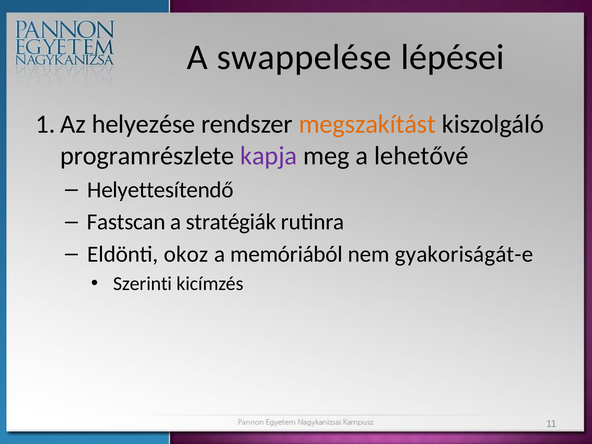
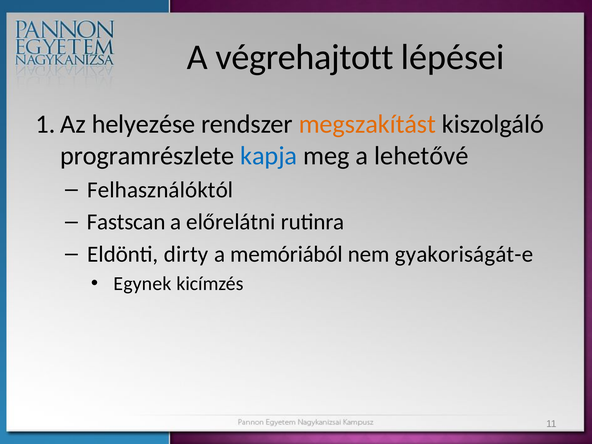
swappelése: swappelése -> végrehajtott (305, 57)
kapja colour: purple -> blue (269, 156)
Helyettesítendő: Helyettesítendő -> Felhasználóktól (160, 190)
stratégiák: stratégiák -> előrelátni (231, 222)
okoz: okoz -> dirty (186, 254)
Szerinti: Szerinti -> Egynek (143, 284)
